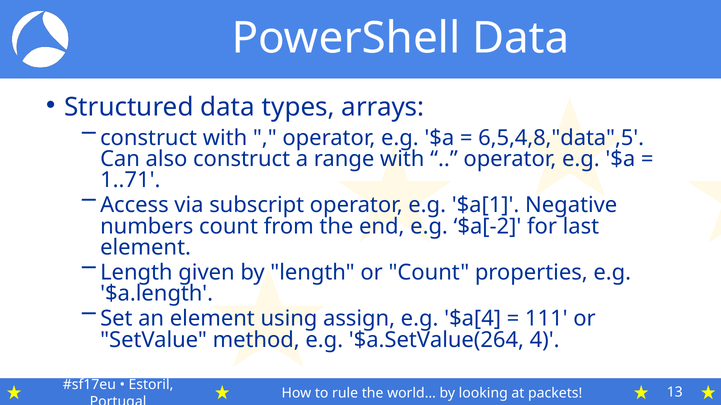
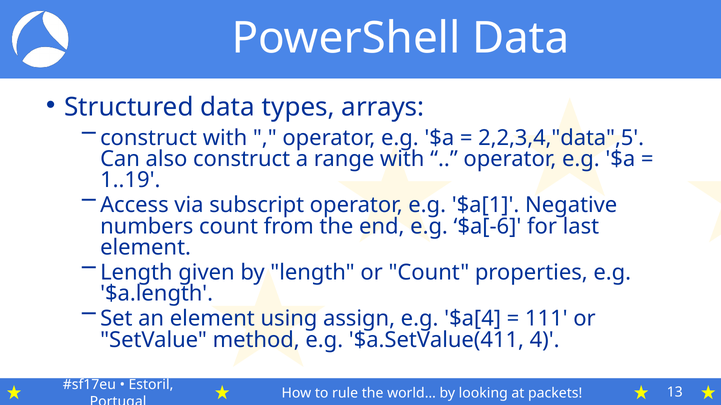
6,5,4,8,"data",5: 6,5,4,8,"data",5 -> 2,2,3,4,"data",5 (561, 138)
1..71: 1..71 -> 1..19 (130, 180)
$a[-2: $a[-2 -> $a[-6 (487, 227)
$a.SetValue(264: $a.SetValue(264 -> $a.SetValue(411 (436, 340)
